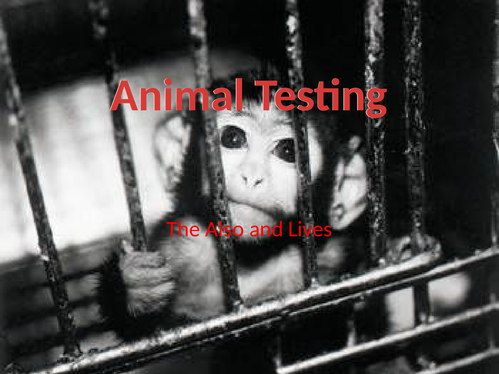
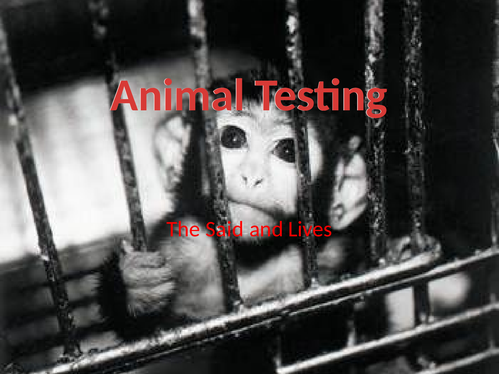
Also: Also -> Said (225, 229)
